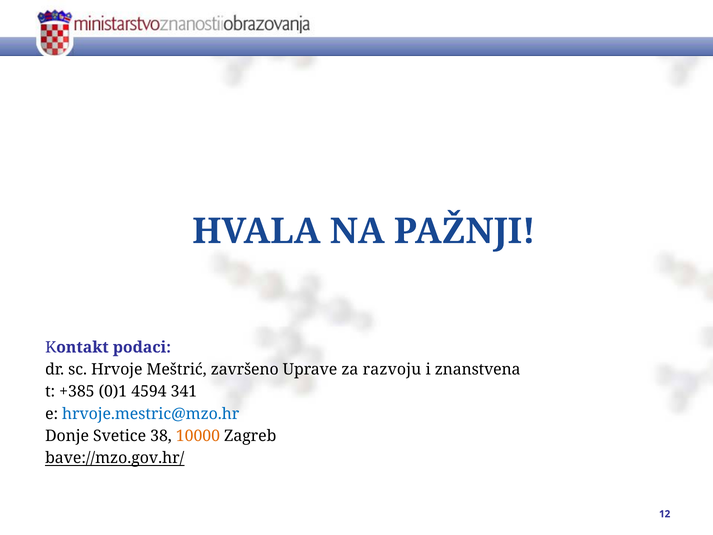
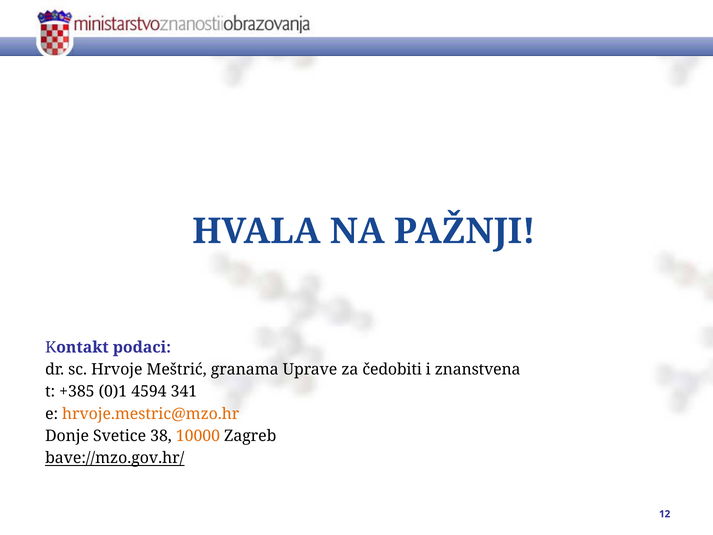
završeno: završeno -> granama (245, 369)
razvoju: razvoju -> čedobiti (392, 369)
hrvoje.mestric@mzo.hr colour: blue -> orange (151, 414)
